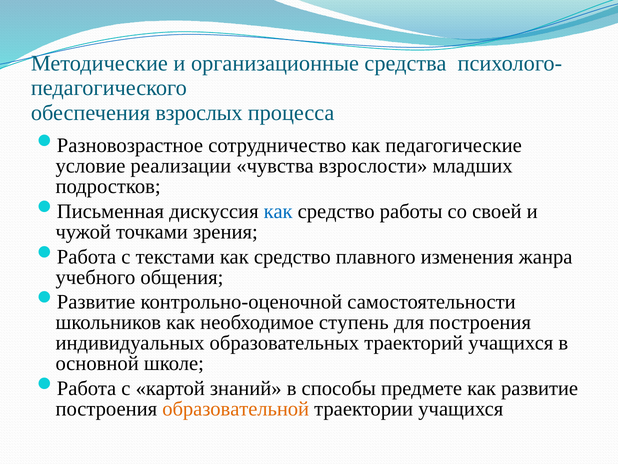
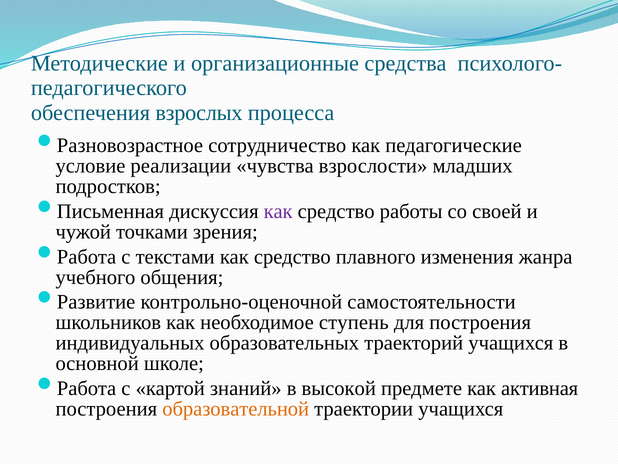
как colour: blue -> purple (278, 211)
способы: способы -> высокой (339, 388)
как развитие: развитие -> активная (540, 388)
